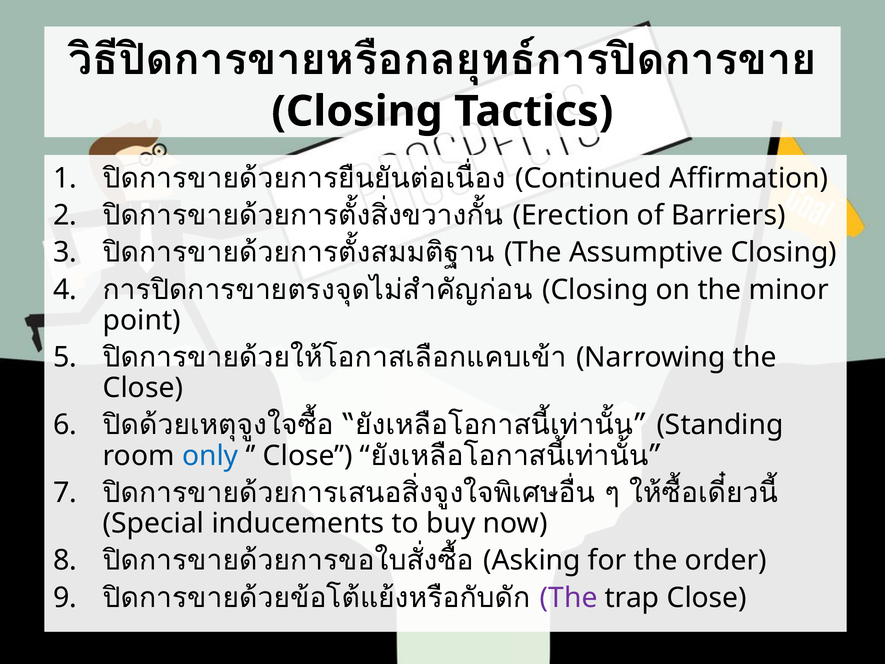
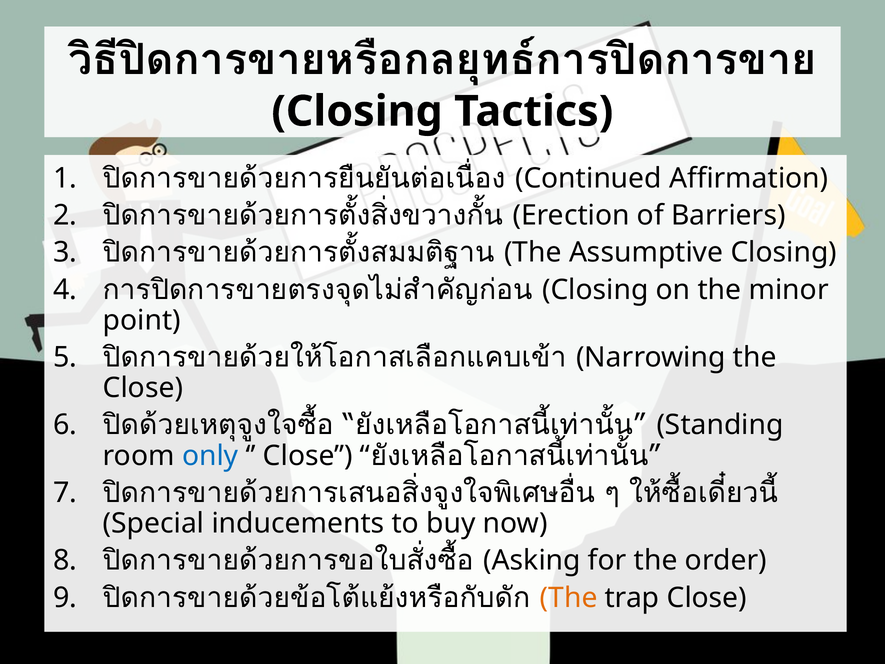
The colour: purple -> orange (569, 597)
